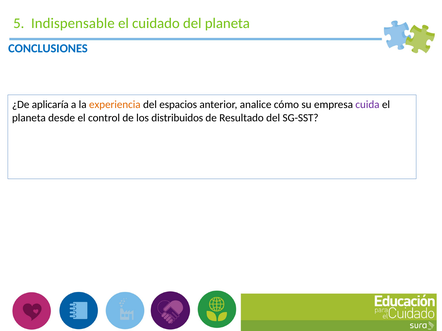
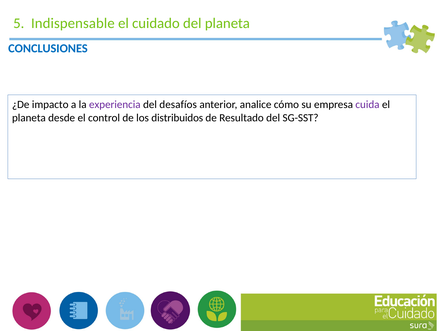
aplicaría: aplicaría -> impacto (50, 105)
experiencia colour: orange -> purple (115, 105)
espacios: espacios -> desafíos (178, 105)
